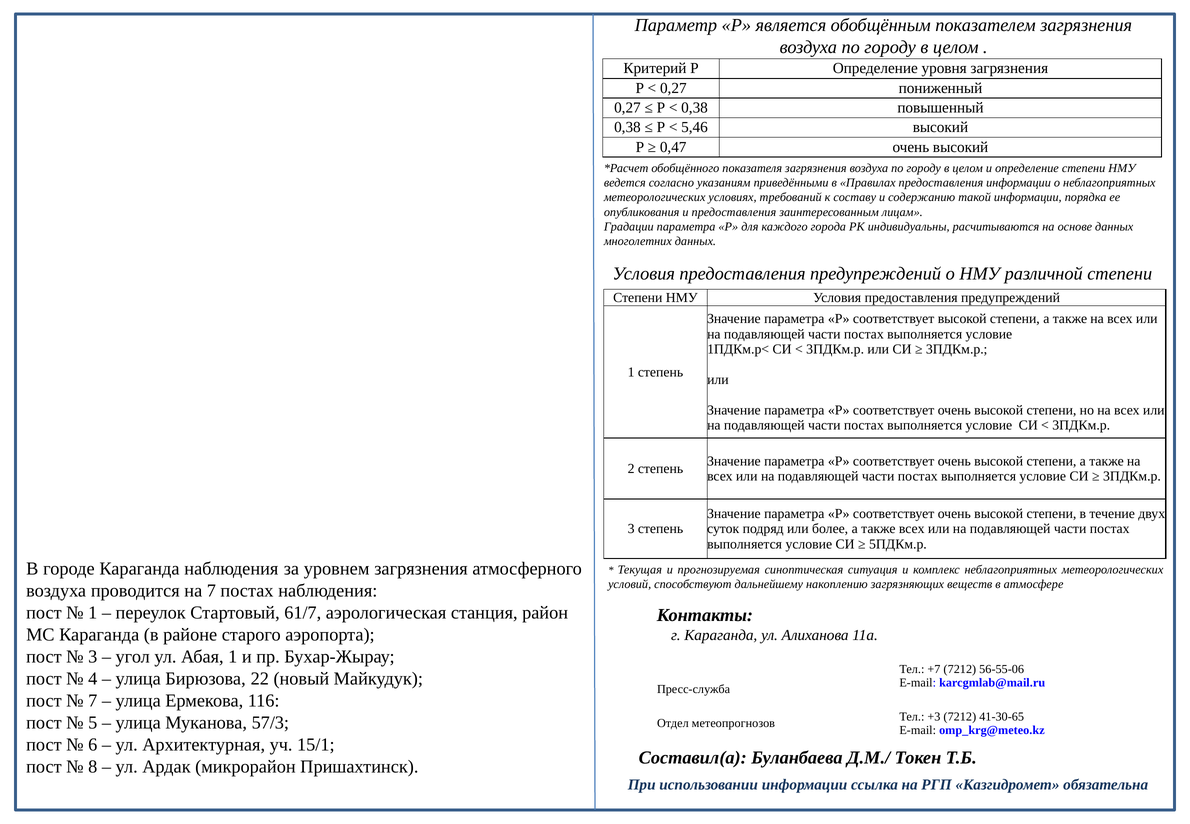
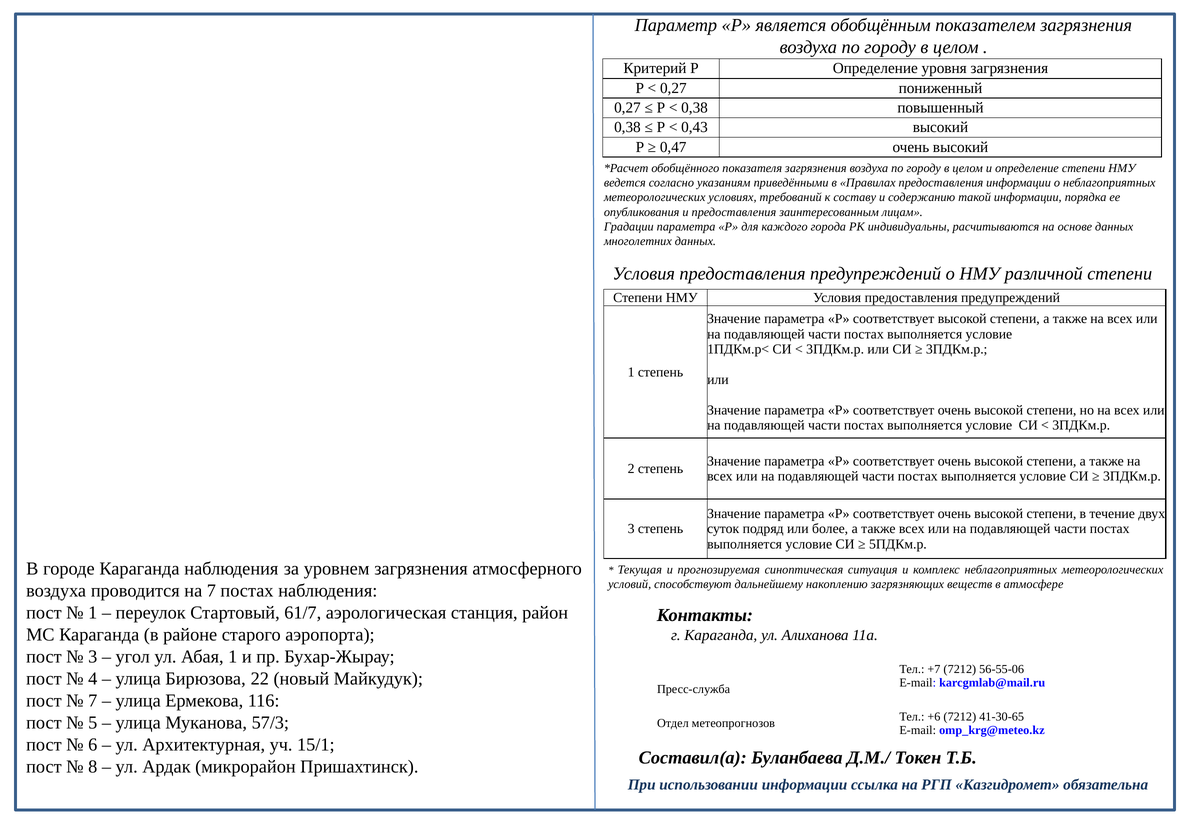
5,46: 5,46 -> 0,43 (695, 127)
+3: +3 -> +6 (934, 717)
